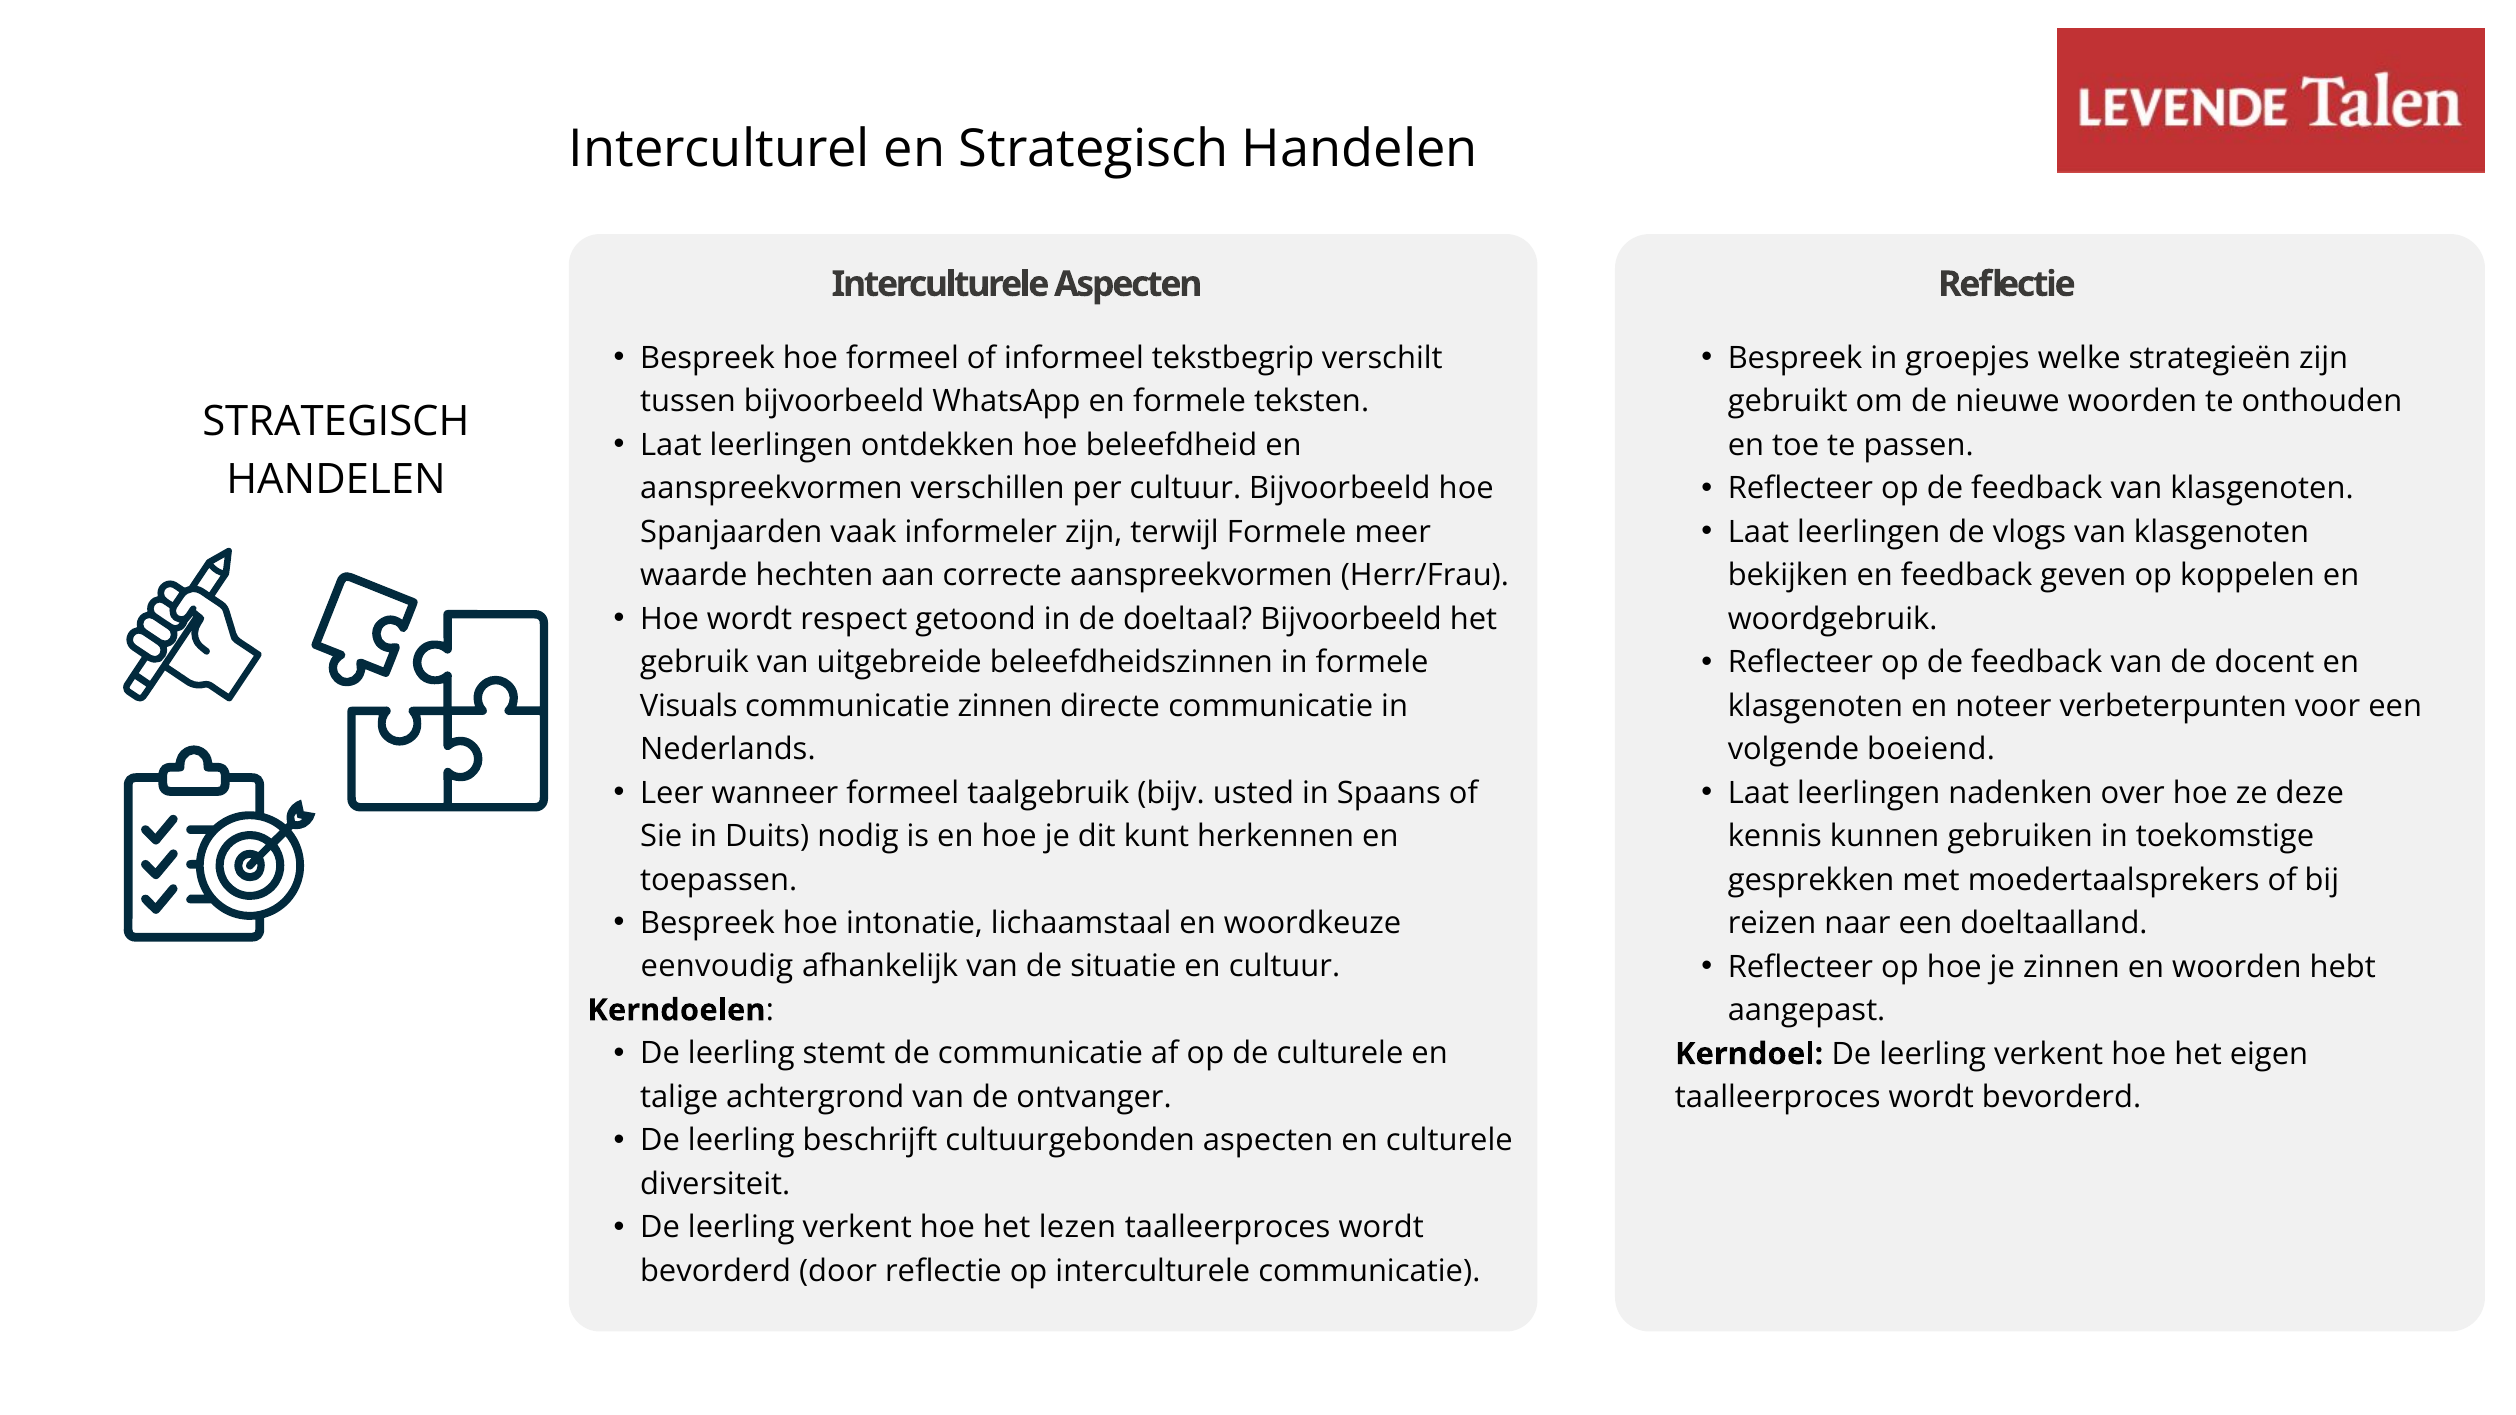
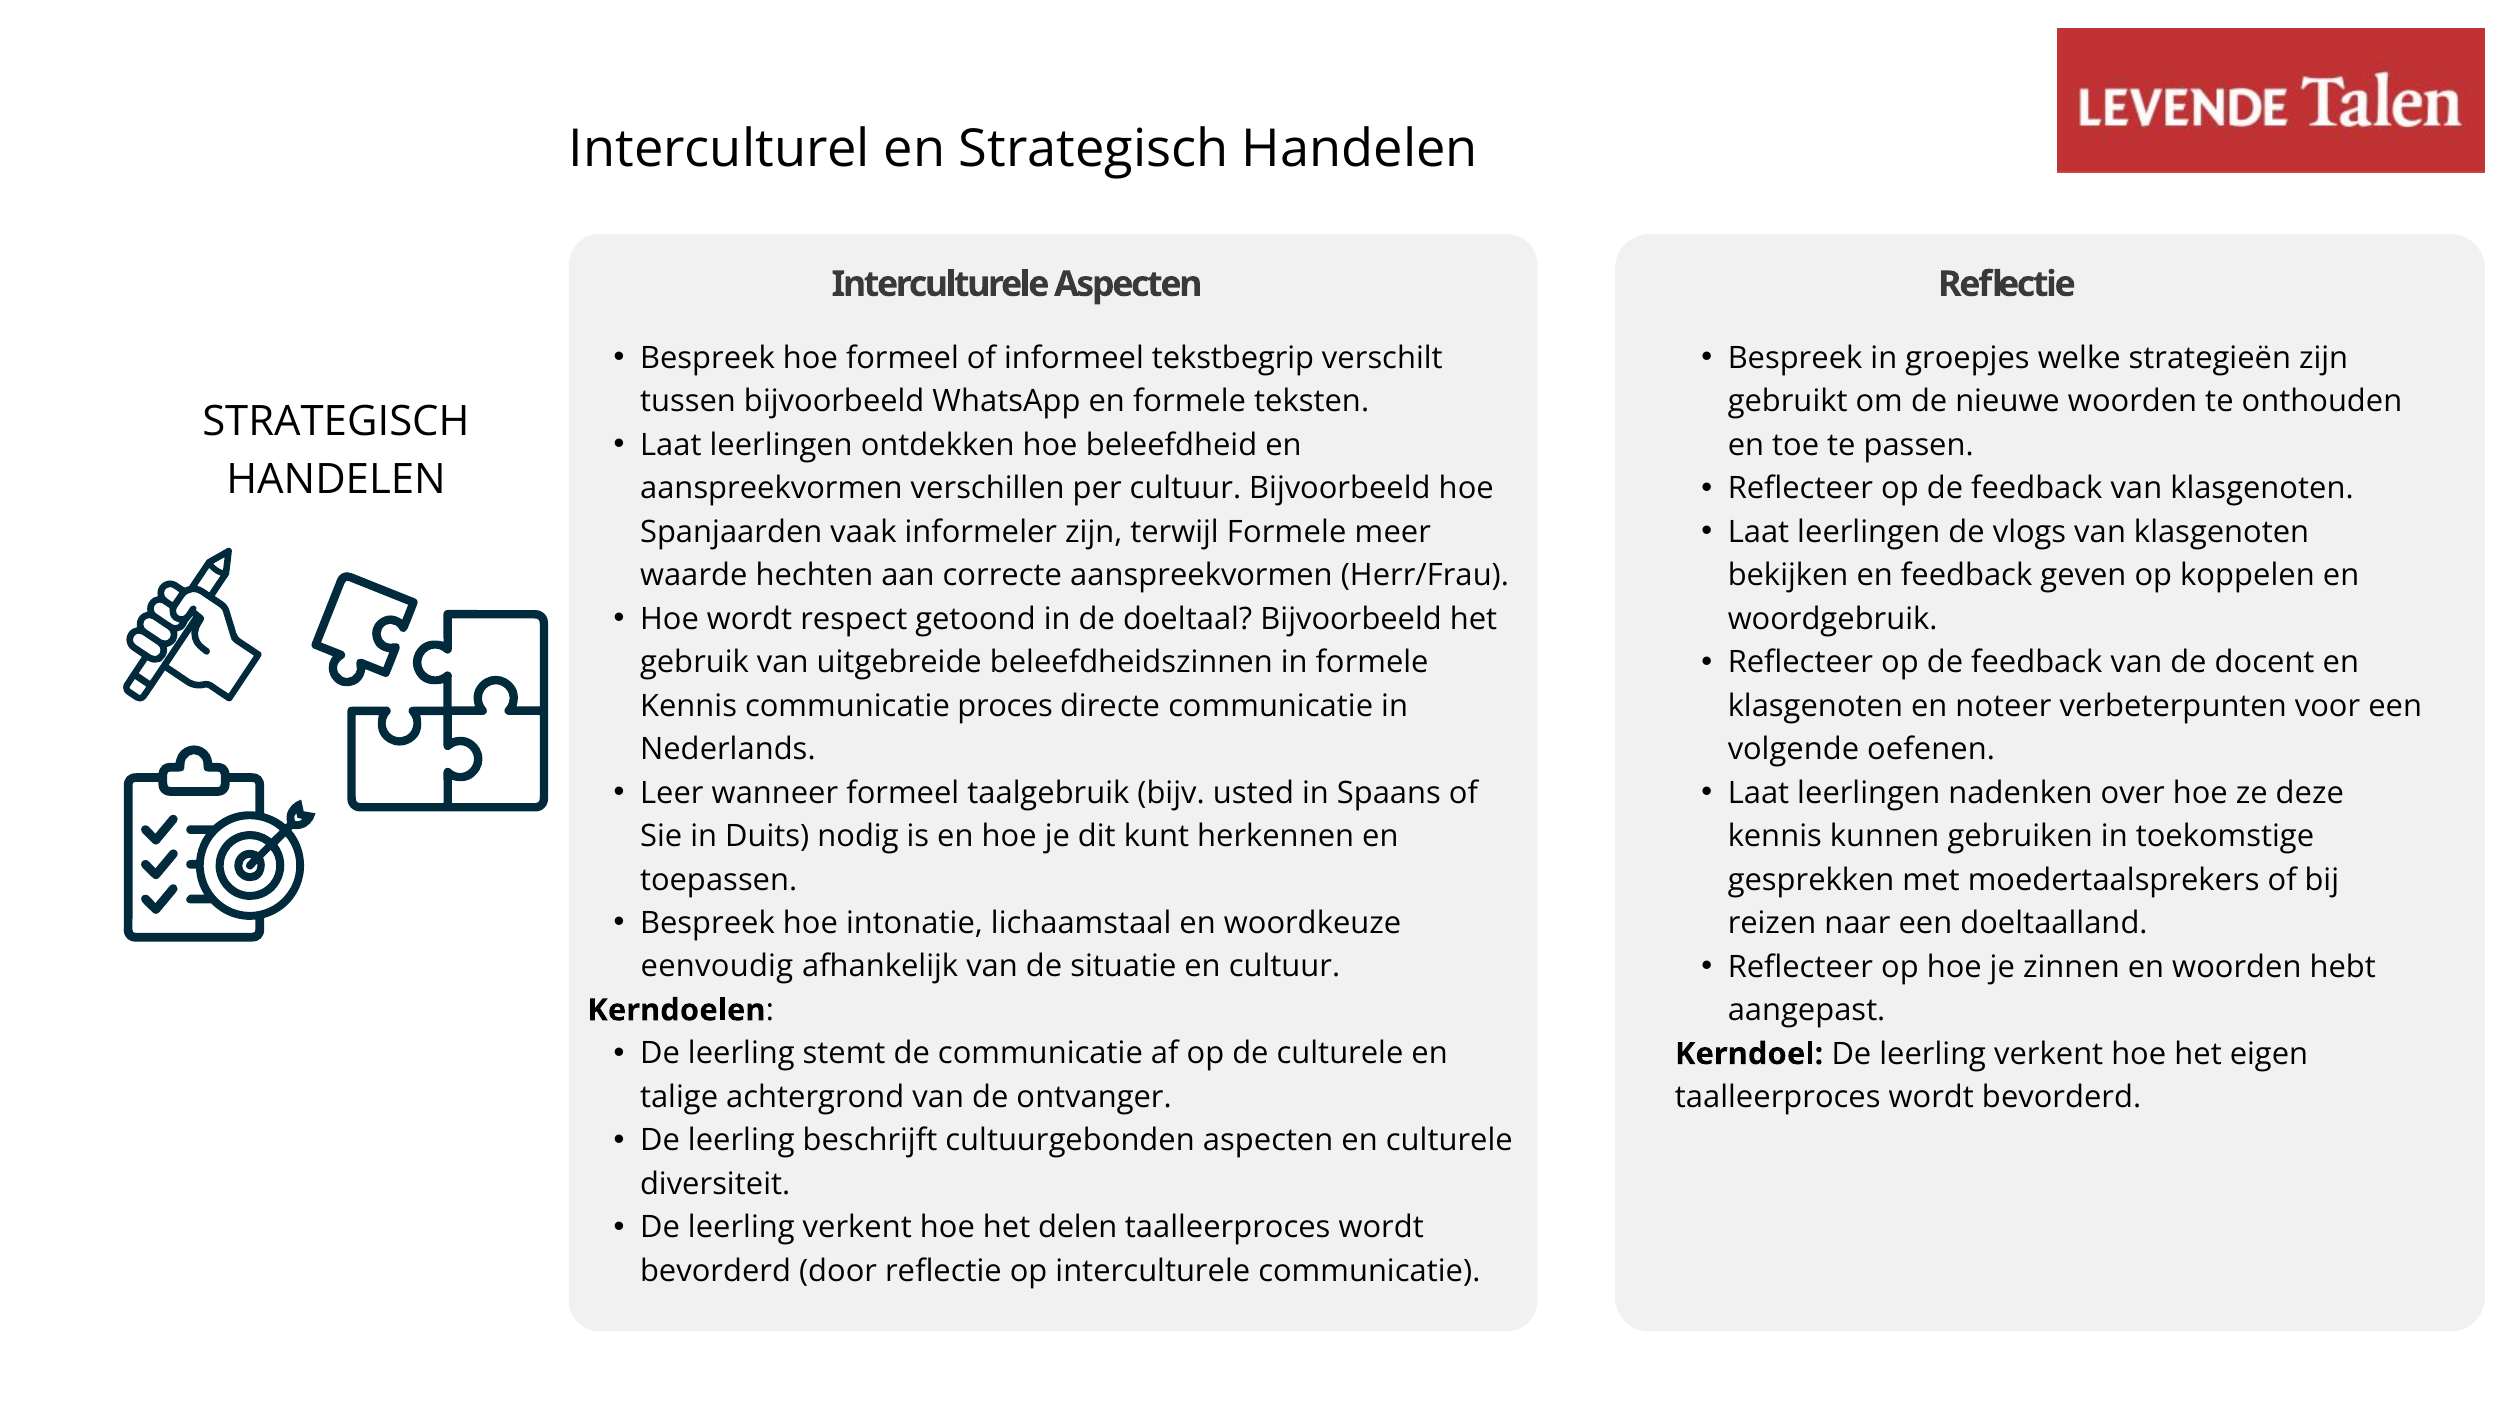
Visuals: Visuals -> Kennis (689, 706)
communicatie zinnen: zinnen -> proces (1005, 706)
boeiend: boeiend -> oefenen (1931, 750)
lezen: lezen -> delen (1078, 1228)
